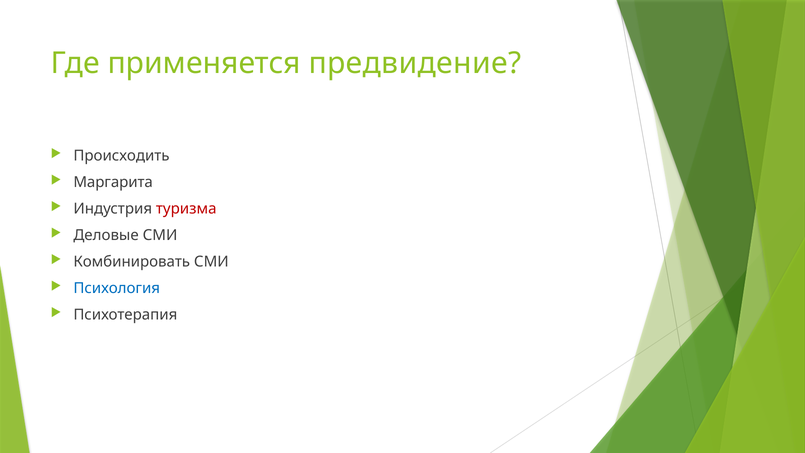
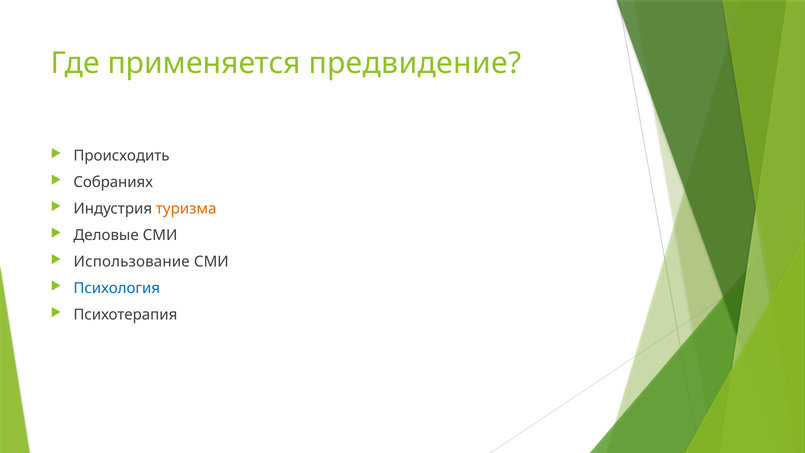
Маргарита: Маргарита -> Собраниях (113, 182)
туризма colour: red -> orange (186, 209)
Комбинировать: Комбинировать -> Использование (132, 262)
